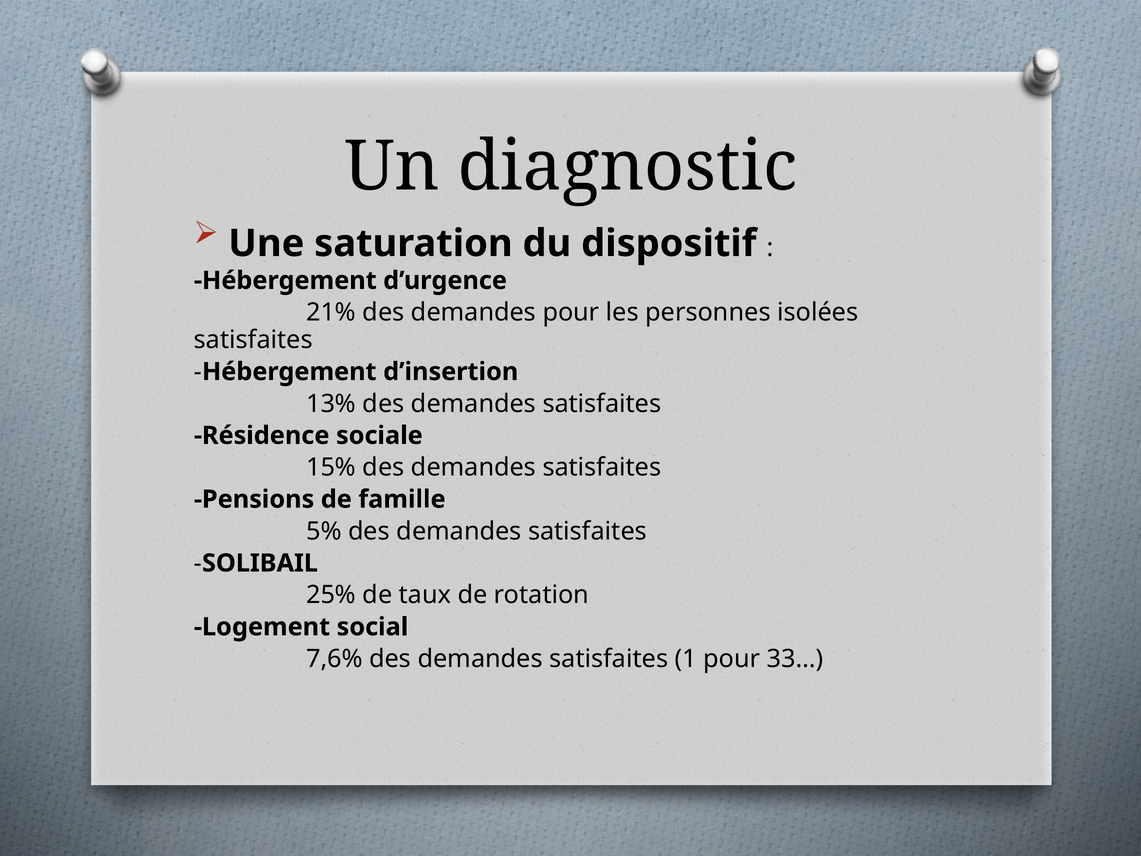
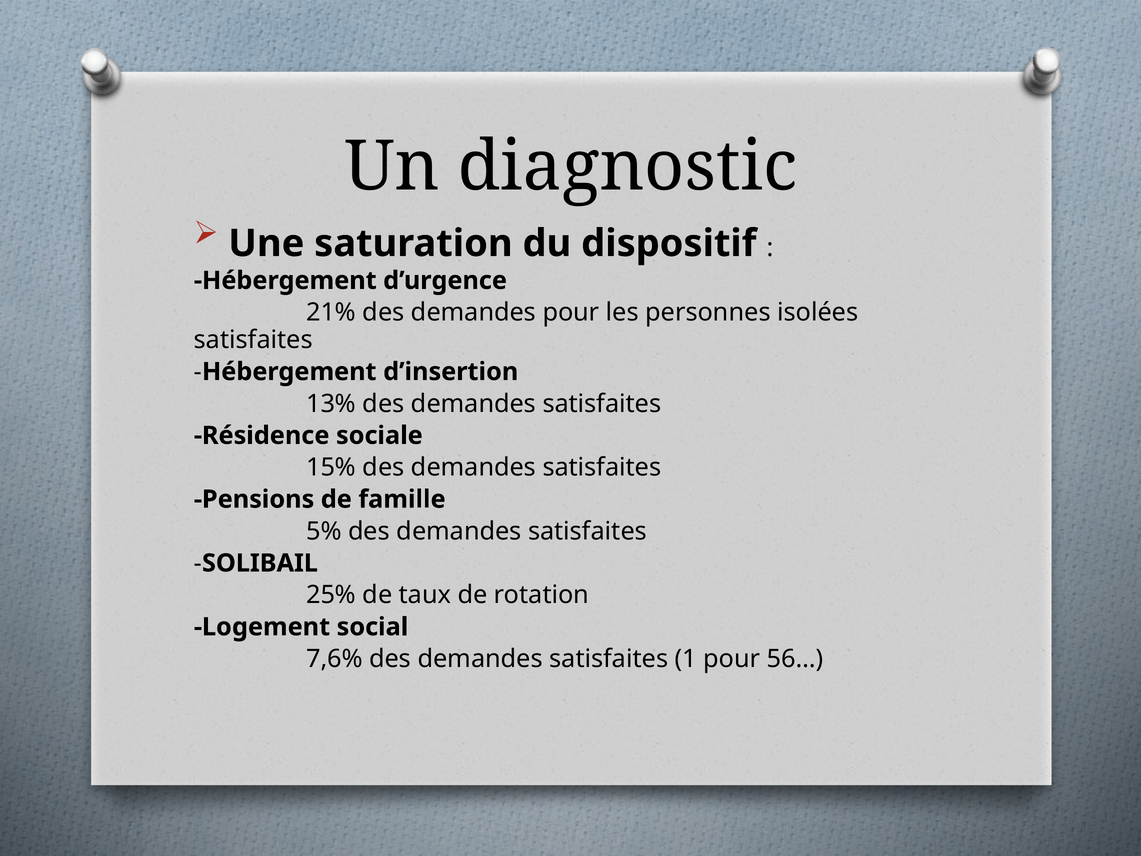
33…: 33… -> 56… (795, 659)
